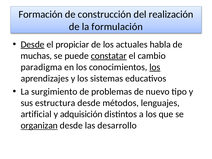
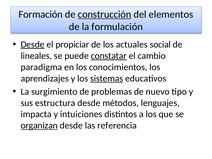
construcción underline: none -> present (105, 14)
realización: realización -> elementos (171, 14)
habla: habla -> social (160, 44)
muchas: muchas -> lineales (36, 56)
los underline: present -> none (155, 67)
sistemas underline: none -> present (107, 78)
artificial: artificial -> impacta (36, 114)
adquisición: adquisición -> intuiciones (81, 114)
desarrollo: desarrollo -> referencia (117, 126)
